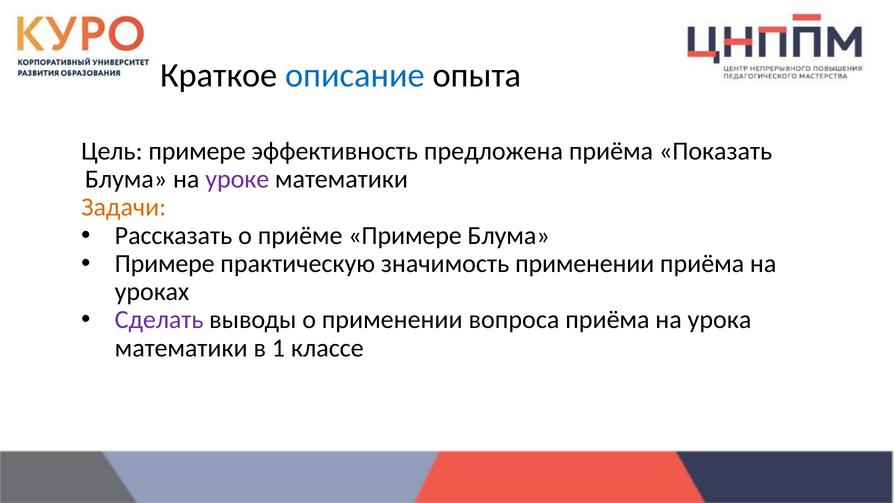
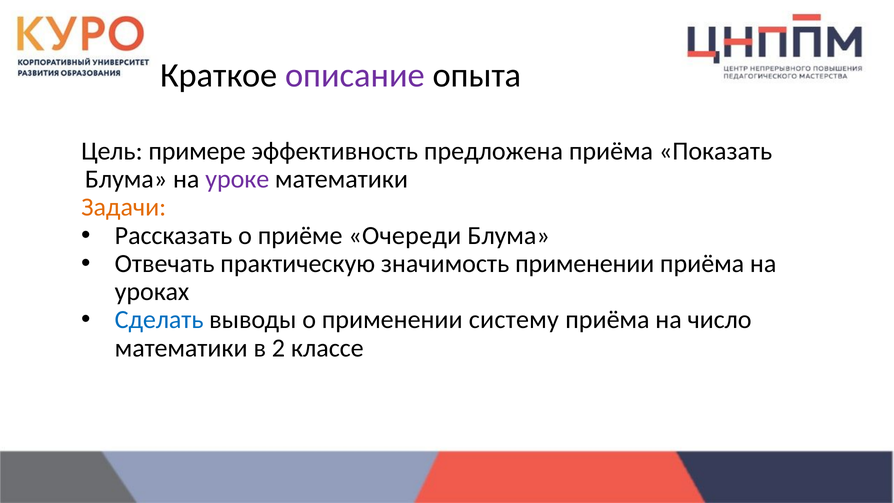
описание colour: blue -> purple (355, 75)
приёме Примере: Примере -> Очереди (405, 235)
Примере: Примере -> Отвечать (165, 264)
Сделать colour: purple -> blue (159, 320)
вопроса: вопроса -> систему (514, 320)
урока: урока -> число (720, 320)
1: 1 -> 2 (278, 348)
